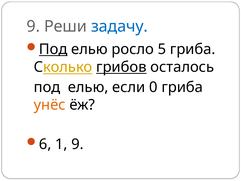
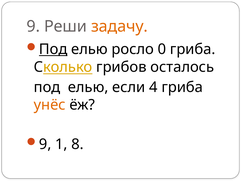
задачу colour: blue -> orange (119, 26)
5: 5 -> 0 (162, 49)
грибов underline: present -> none (121, 67)
0: 0 -> 4 (153, 87)
6: 6 -> 9 (45, 144)
1 9: 9 -> 8 (78, 144)
